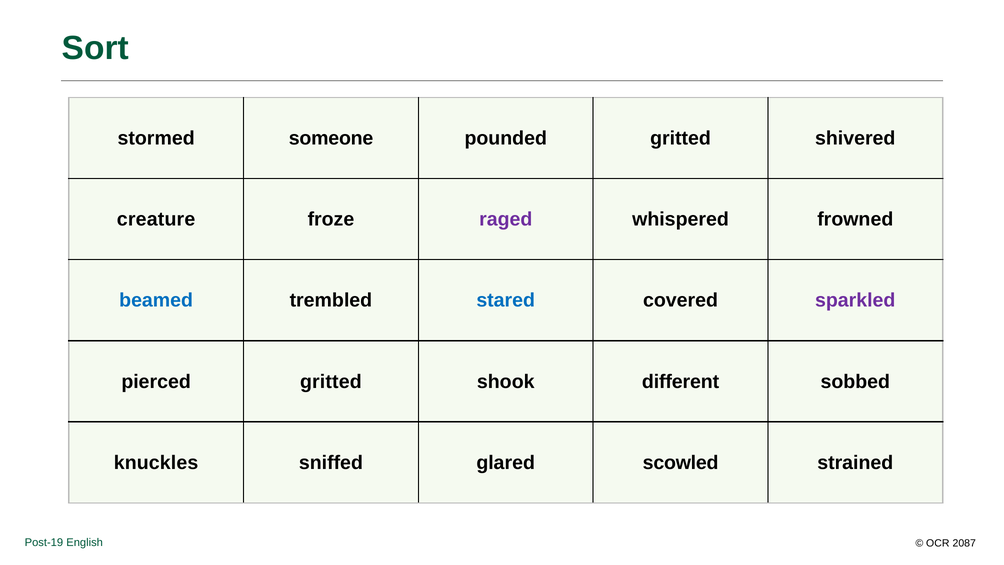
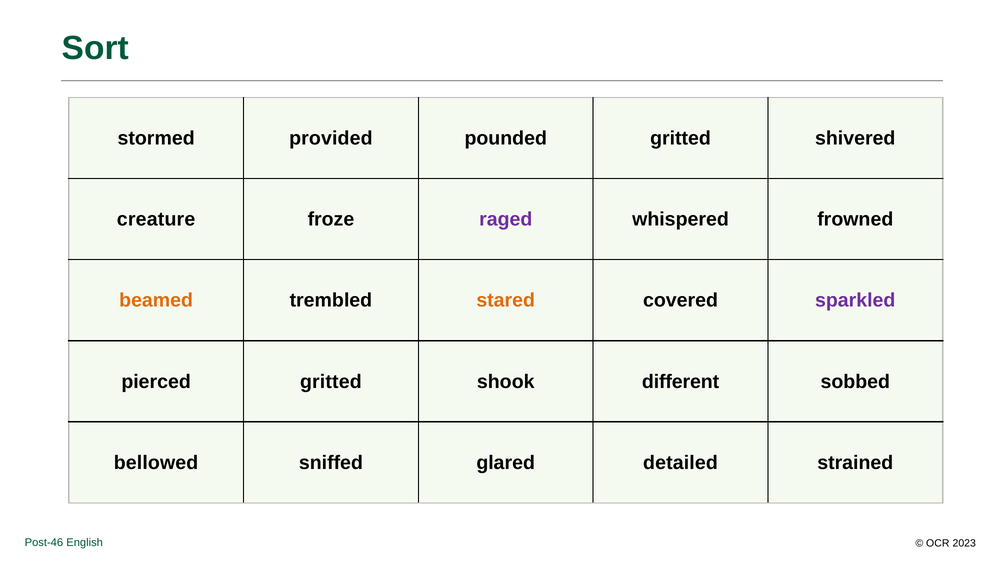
someone: someone -> provided (331, 138)
beamed colour: blue -> orange (156, 300)
stared colour: blue -> orange (506, 300)
knuckles: knuckles -> bellowed (156, 462)
scowled: scowled -> detailed (680, 462)
Post-19: Post-19 -> Post-46 (44, 543)
2087: 2087 -> 2023 (964, 543)
